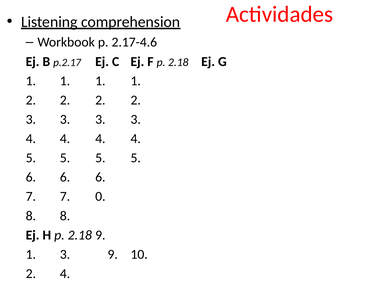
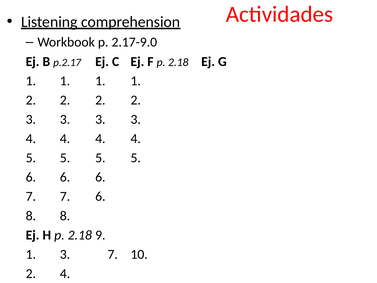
2.17-4.6: 2.17-4.6 -> 2.17-9.0 (134, 42)
7 0: 0 -> 6 (100, 196)
3 9: 9 -> 7 (113, 254)
